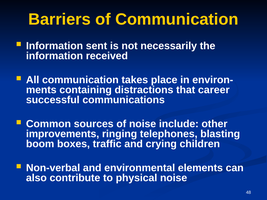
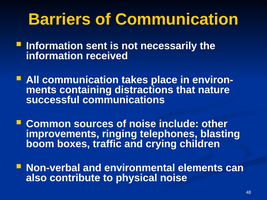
career: career -> nature (214, 90)
